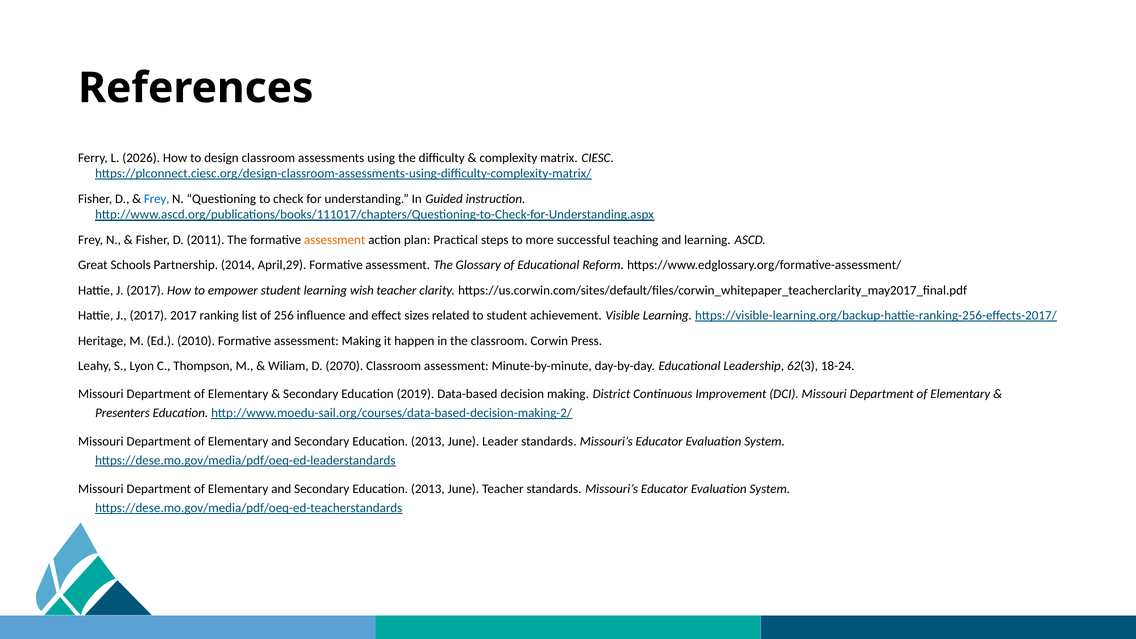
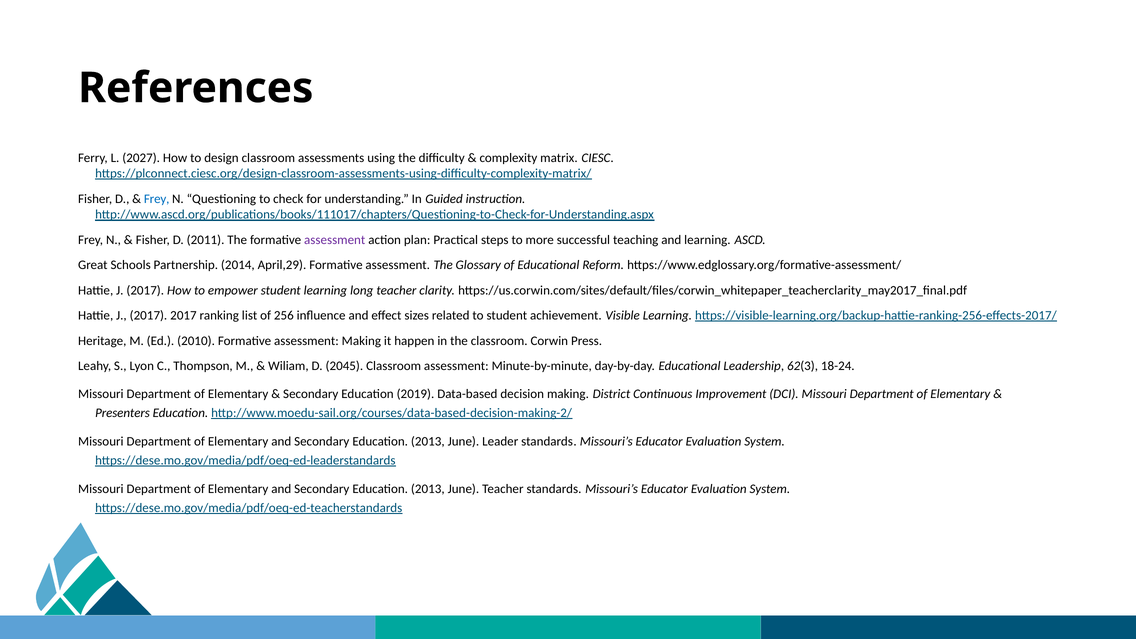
2026: 2026 -> 2027 (141, 158)
assessment colour: orange -> purple (335, 240)
wish: wish -> long (362, 290)
2070: 2070 -> 2045 (344, 366)
